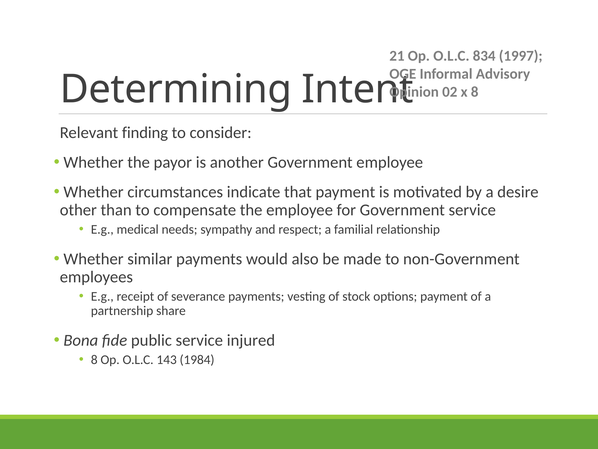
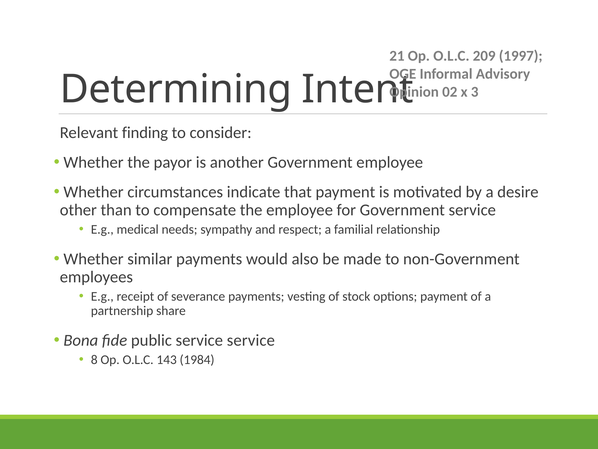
834: 834 -> 209 (484, 56)
x 8: 8 -> 3 (475, 92)
service injured: injured -> service (251, 340)
